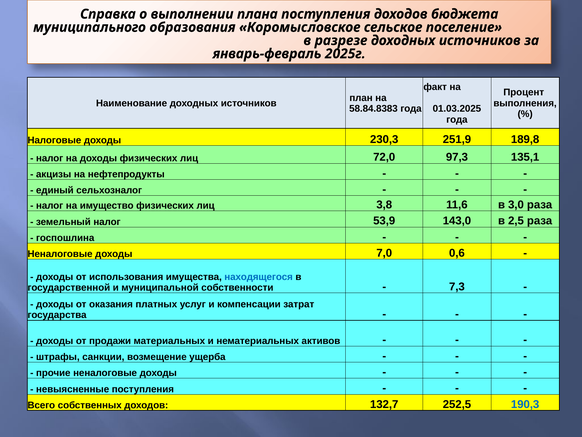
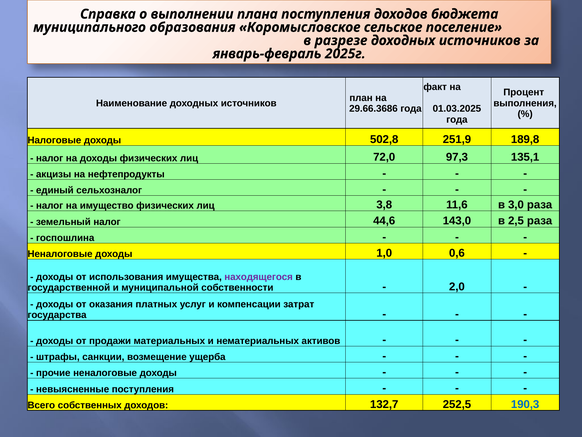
58.84.8383: 58.84.8383 -> 29.66.3686 (373, 109)
230,3: 230,3 -> 502,8 (384, 139)
53,9: 53,9 -> 44,6 (384, 221)
7,0: 7,0 -> 1,0 (384, 253)
находящегося colour: blue -> purple (259, 277)
7,3: 7,3 -> 2,0 (457, 286)
